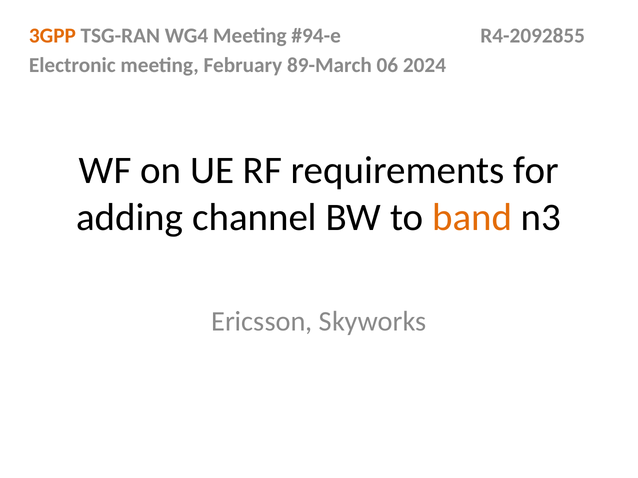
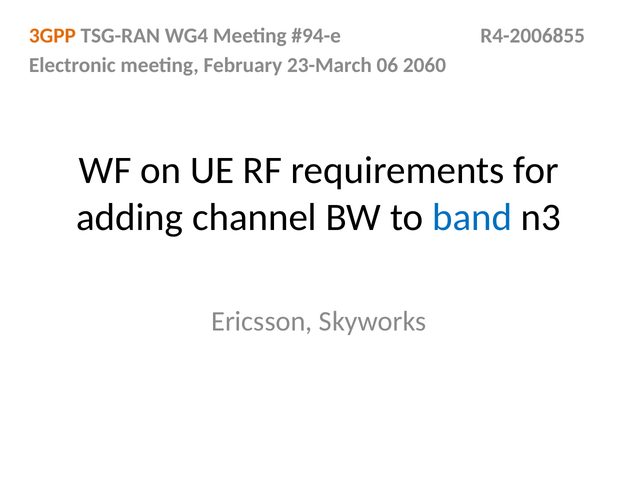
R4-2092855: R4-2092855 -> R4-2006855 (533, 36)
89-March: 89-March -> 23-March (329, 65)
2024: 2024 -> 2060 (424, 65)
band colour: orange -> blue (472, 218)
